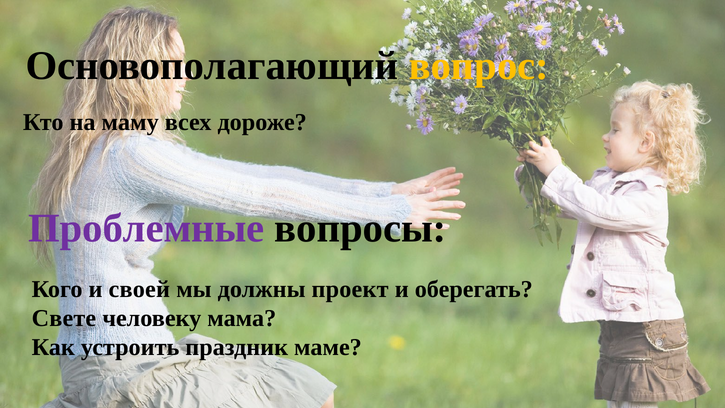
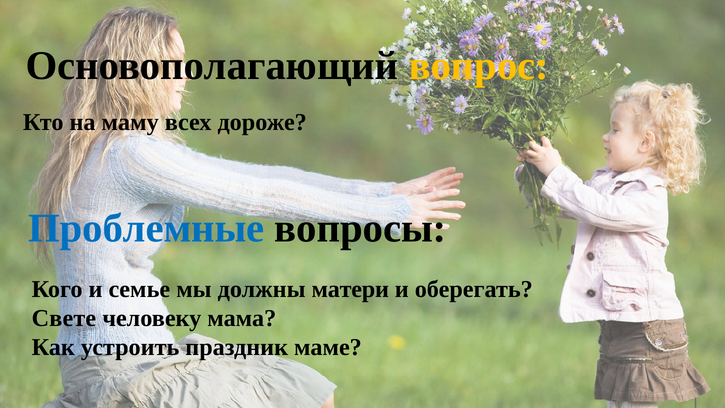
Проблемные colour: purple -> blue (146, 228)
своей: своей -> семье (139, 289)
проект: проект -> матери (350, 289)
